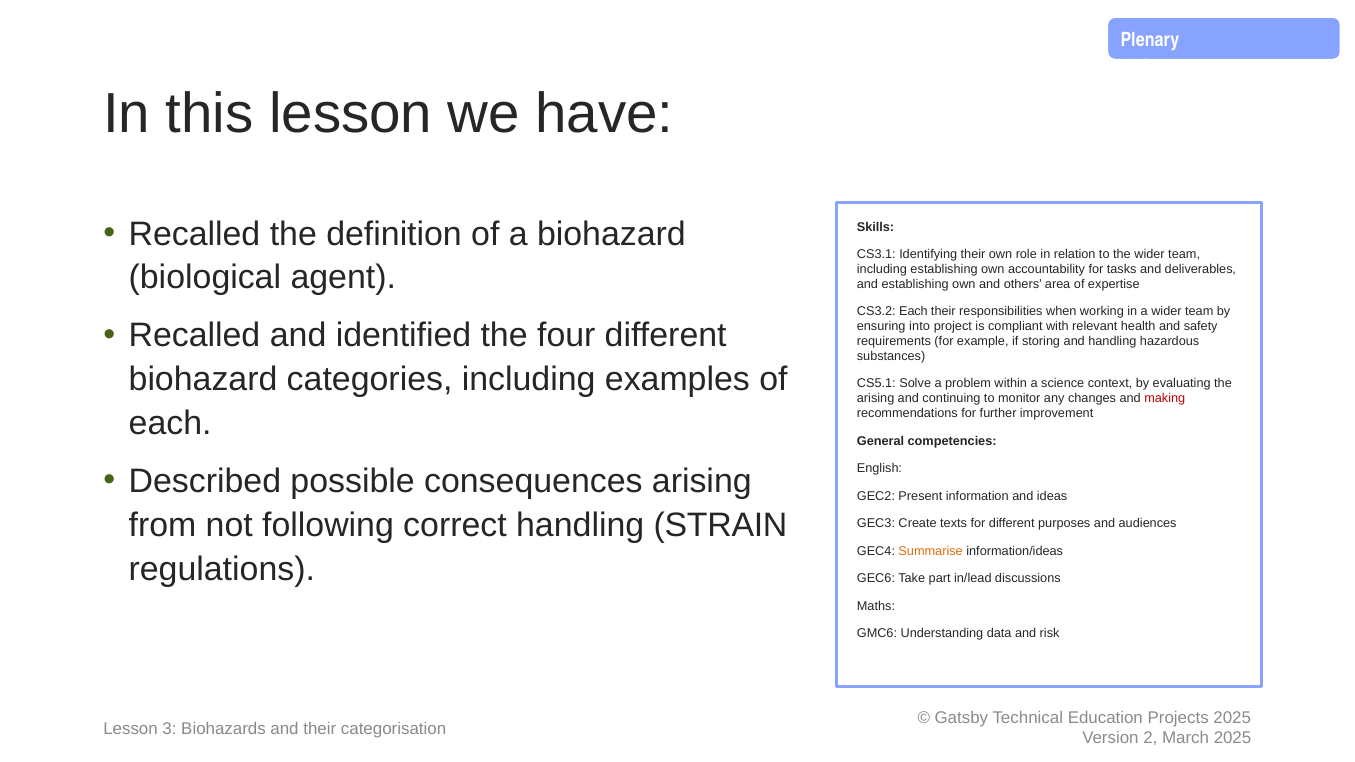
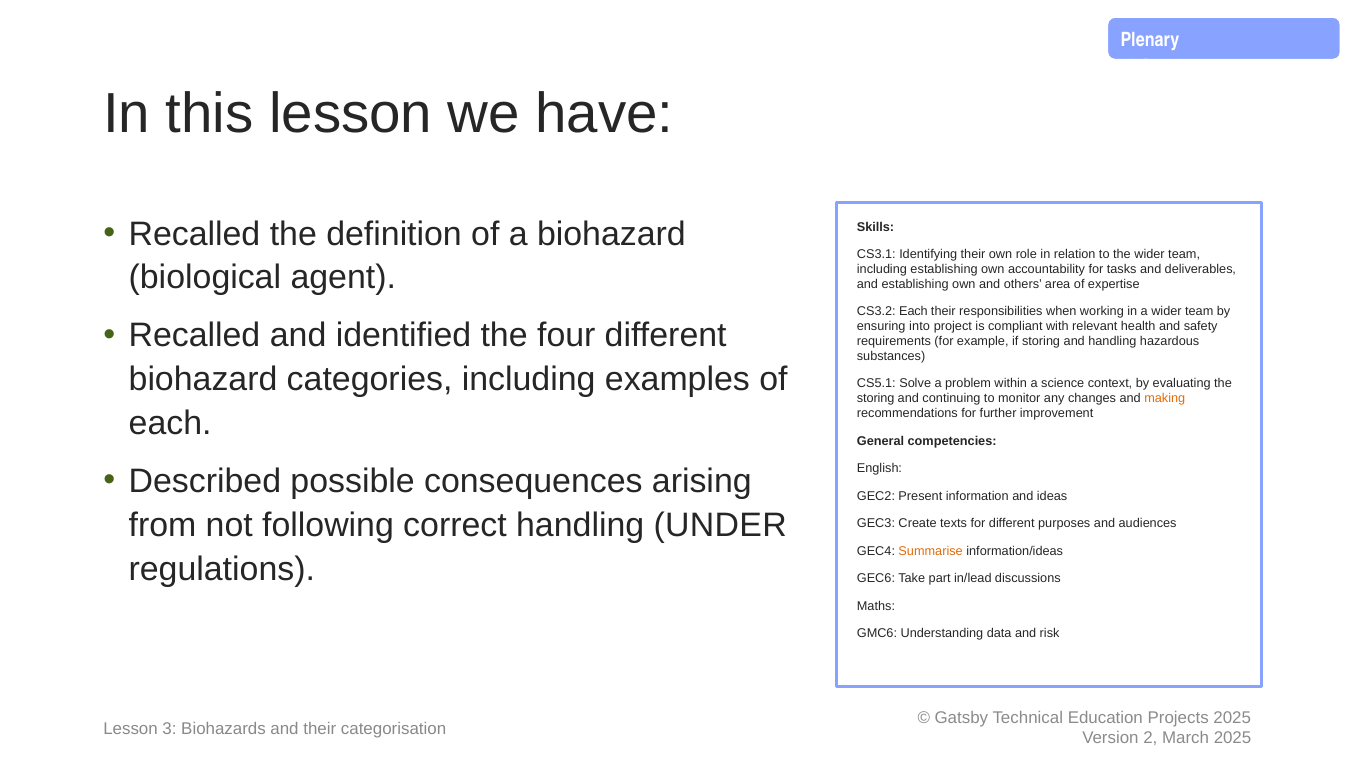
arising: arising -> storing (876, 399)
making colour: red -> orange (1165, 399)
STRAIN: STRAIN -> UNDER (720, 526)
